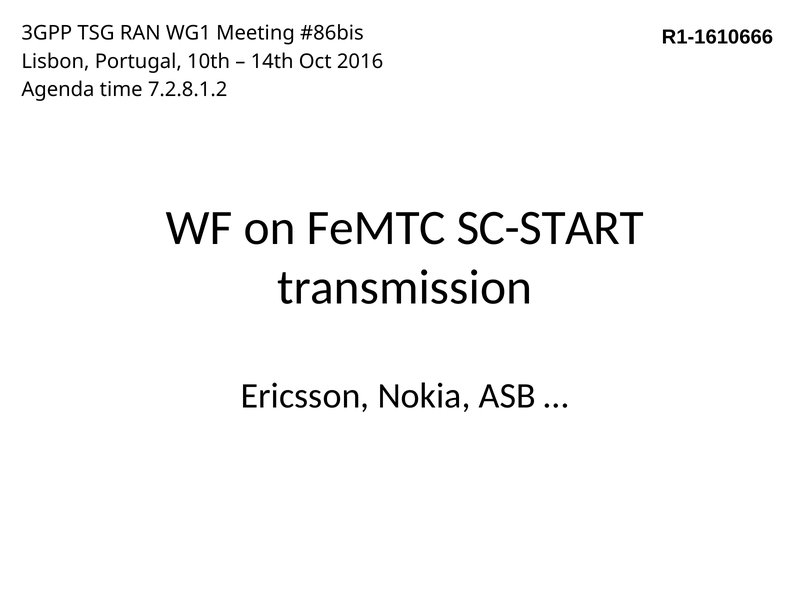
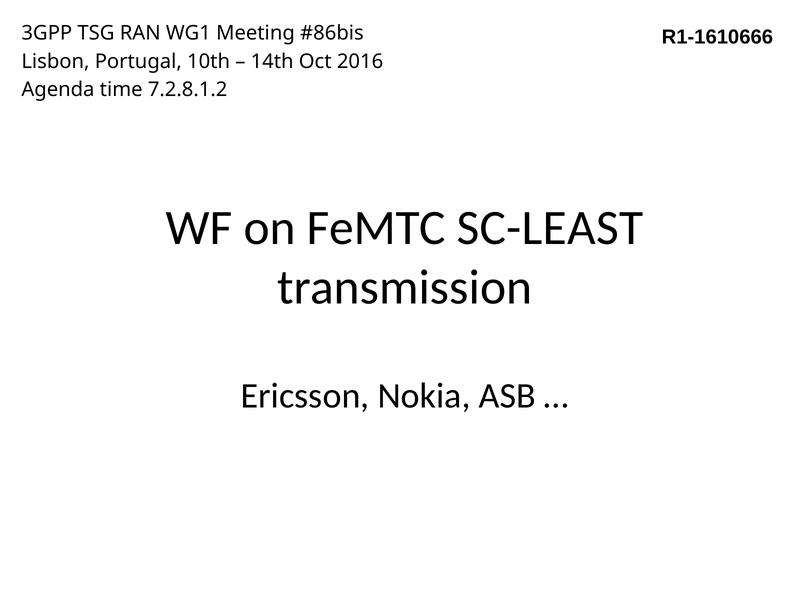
SC-START: SC-START -> SC-LEAST (550, 228)
